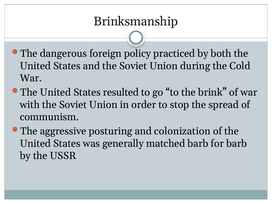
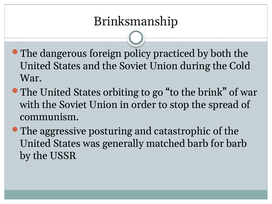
resulted: resulted -> orbiting (121, 92)
colonization: colonization -> catastrophic (182, 131)
